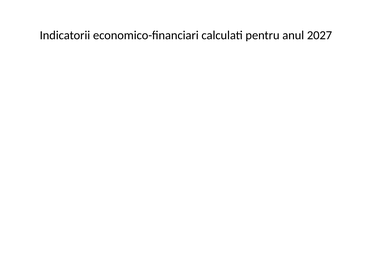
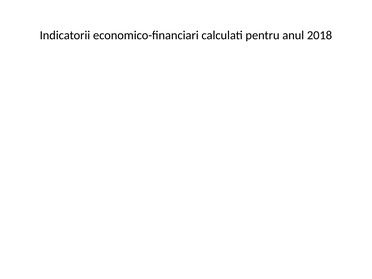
2027: 2027 -> 2018 (320, 35)
